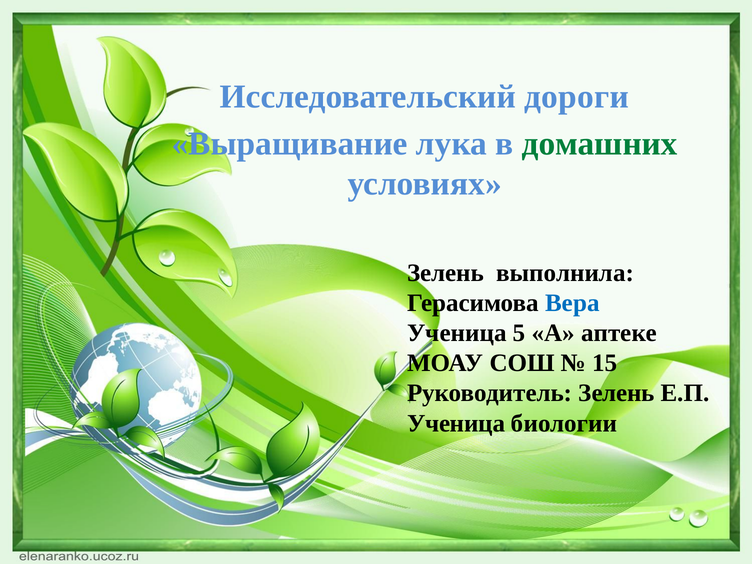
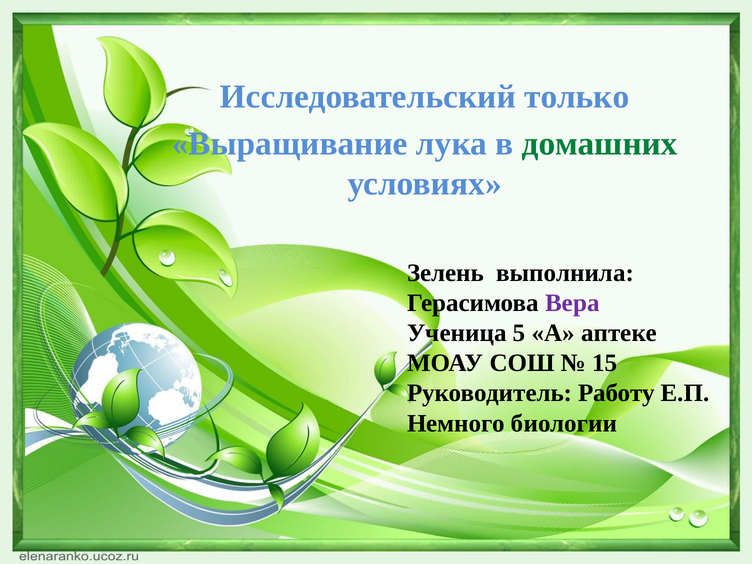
дороги: дороги -> только (577, 97)
Вера colour: blue -> purple (572, 303)
Руководитель Зелень: Зелень -> Работу (617, 393)
Ученица: Ученица -> Немного (456, 423)
